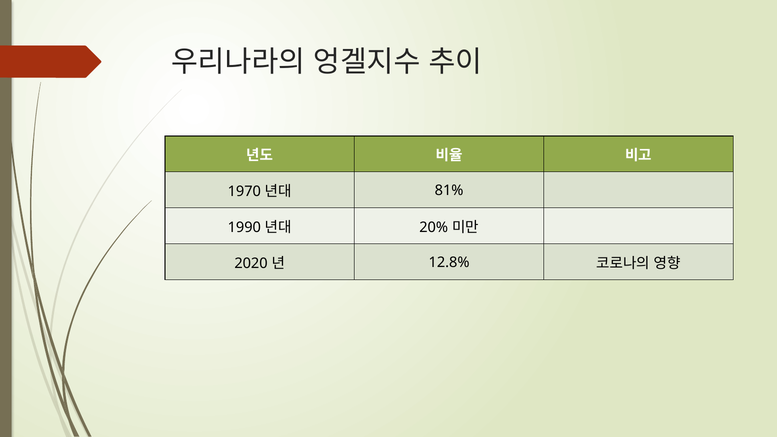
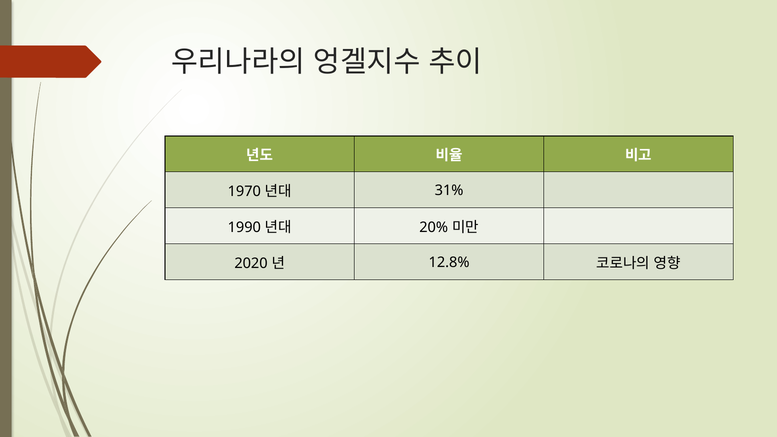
81%: 81% -> 31% (449, 191)
